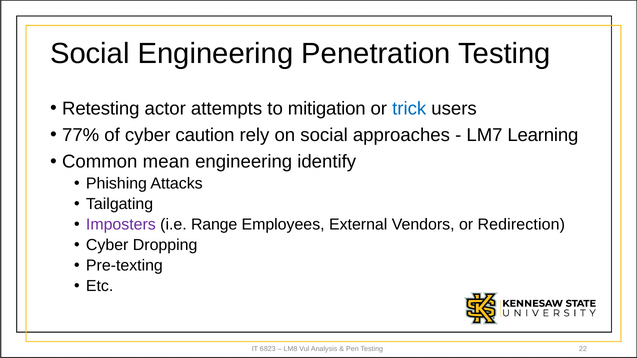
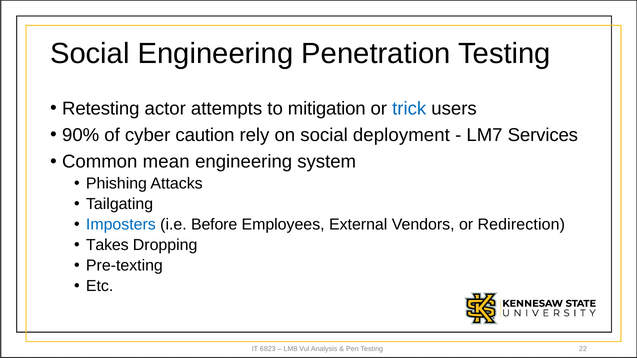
77%: 77% -> 90% (81, 135)
approaches: approaches -> deployment (401, 135)
Learning: Learning -> Services (543, 135)
identify: identify -> system (327, 162)
Imposters colour: purple -> blue (121, 225)
Range: Range -> Before (214, 225)
Cyber: Cyber -> Takes (107, 245)
